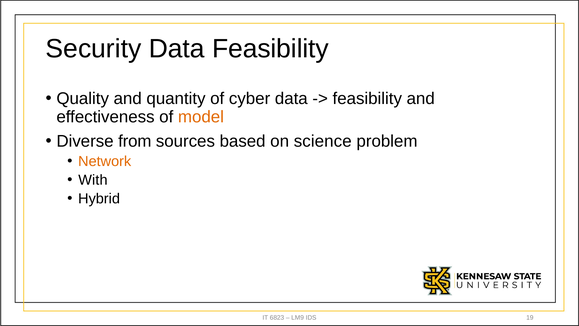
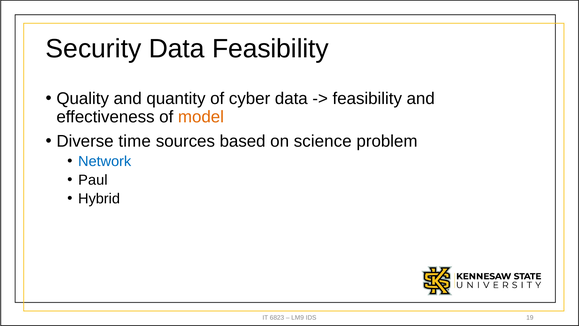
from: from -> time (135, 141)
Network colour: orange -> blue (105, 161)
With: With -> Paul (93, 180)
